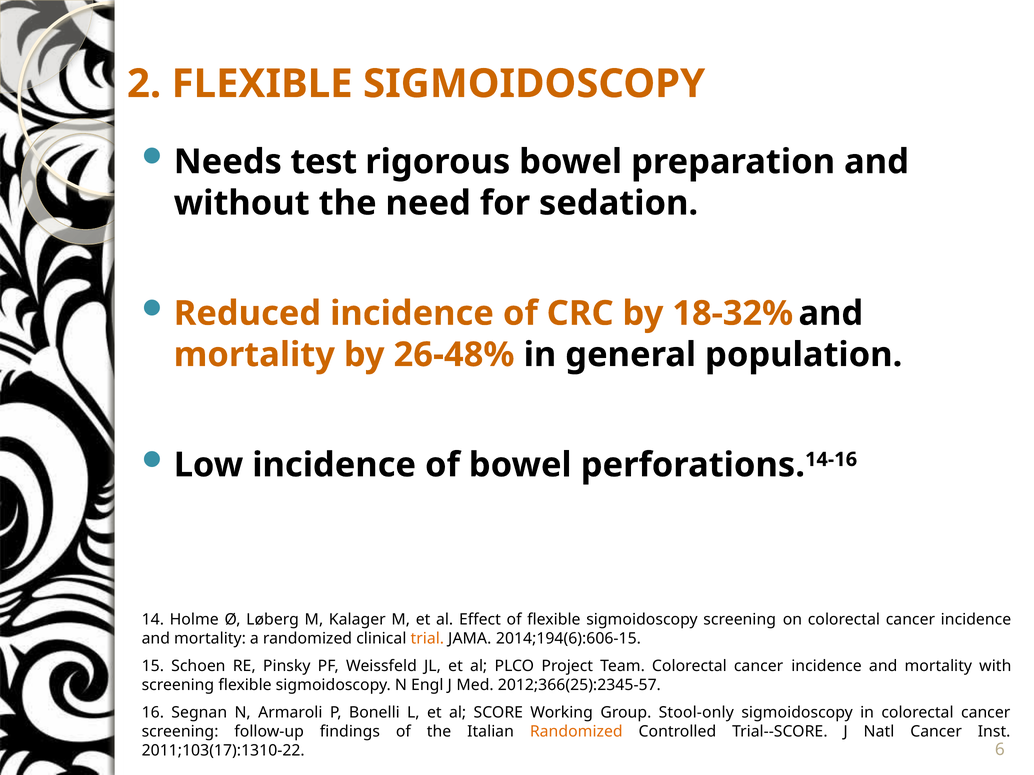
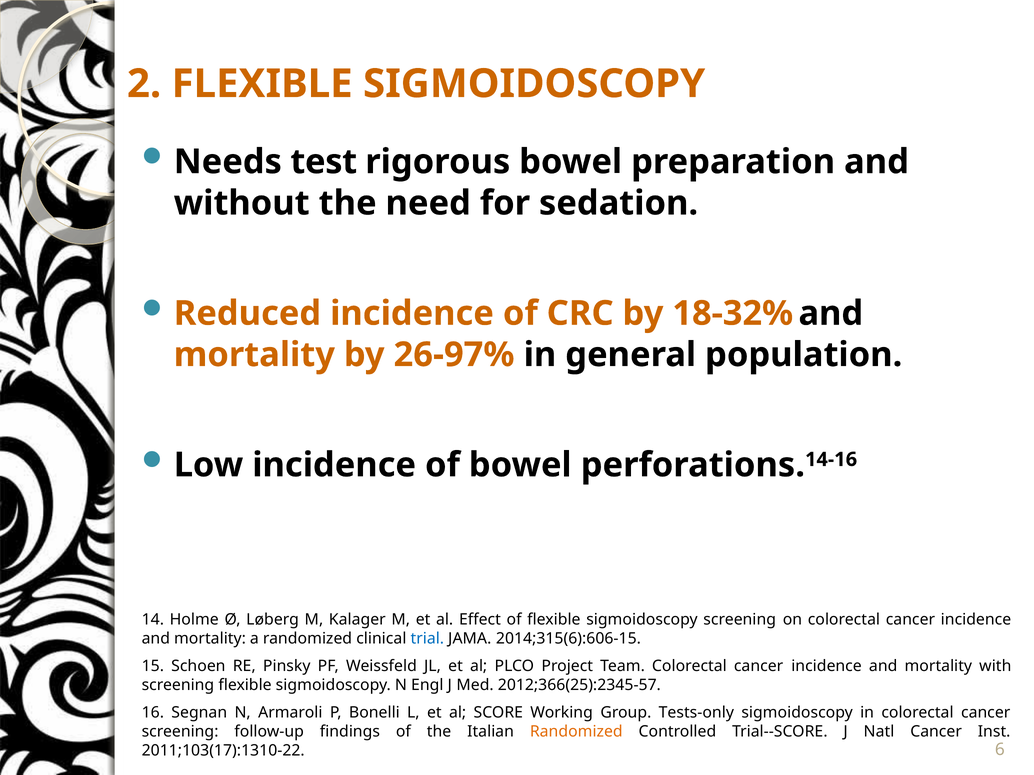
26-48%: 26-48% -> 26-97% (454, 355)
trial colour: orange -> blue (427, 639)
2014;194(6):606-15: 2014;194(6):606-15 -> 2014;315(6):606-15 (568, 639)
Stool-only: Stool-only -> Tests-only (696, 713)
